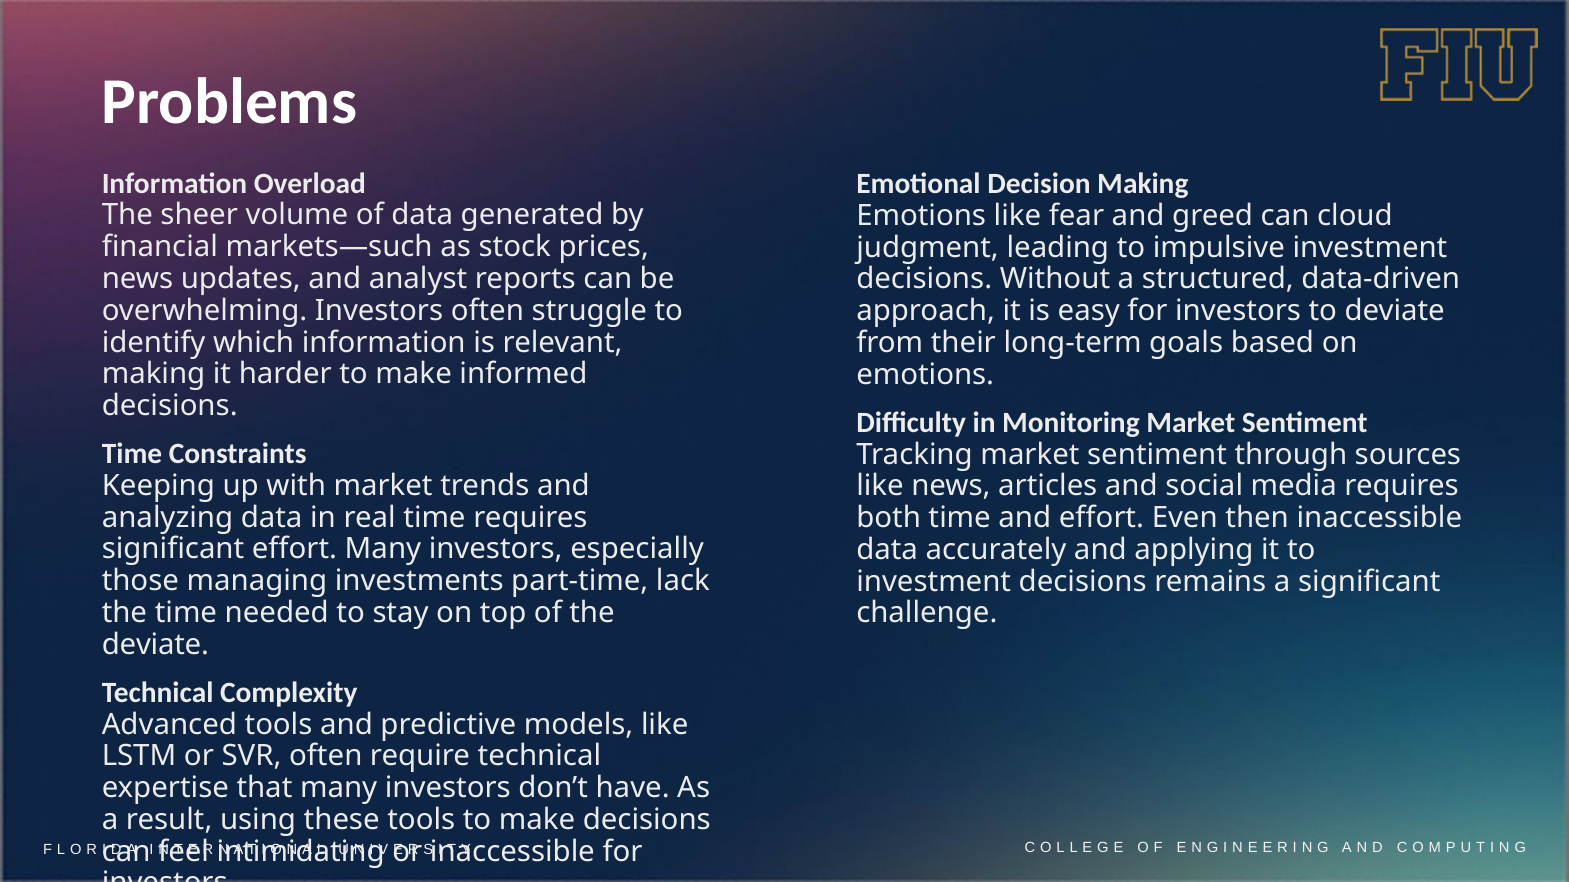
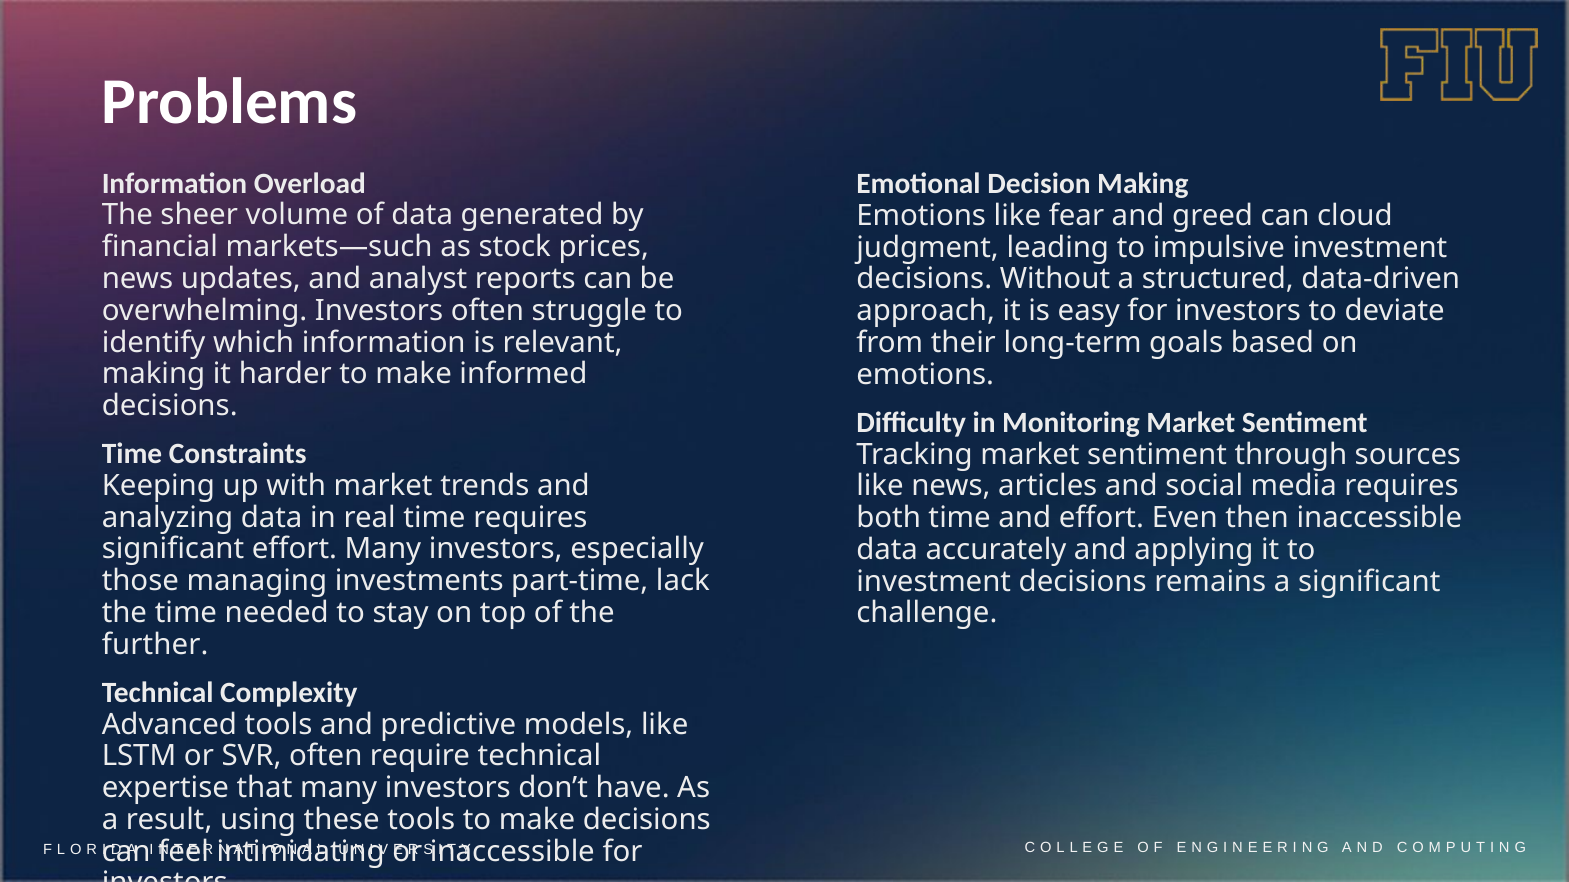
deviate: deviate -> further (155, 645)
